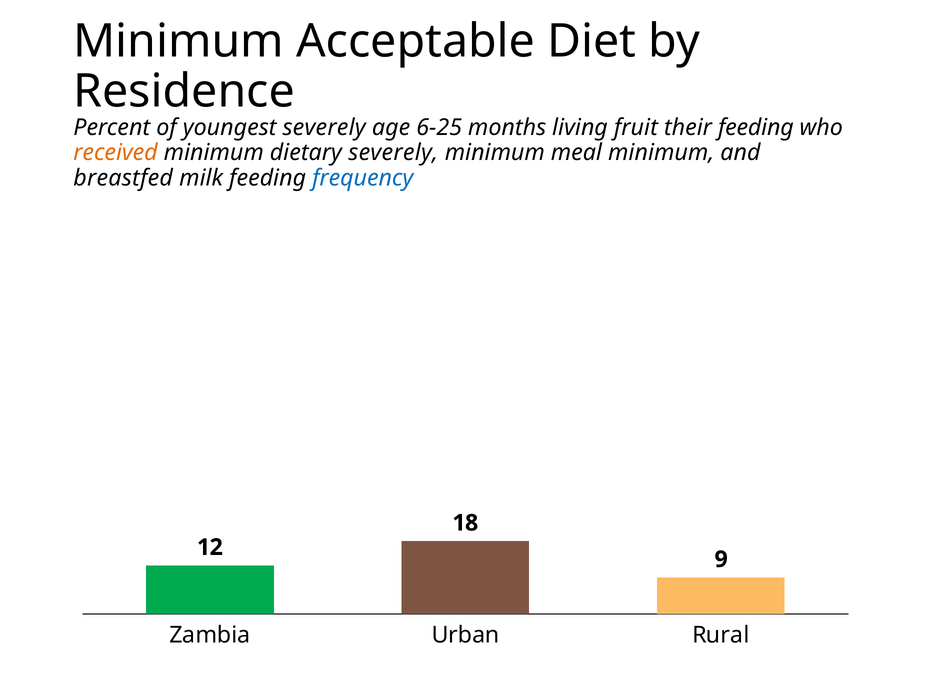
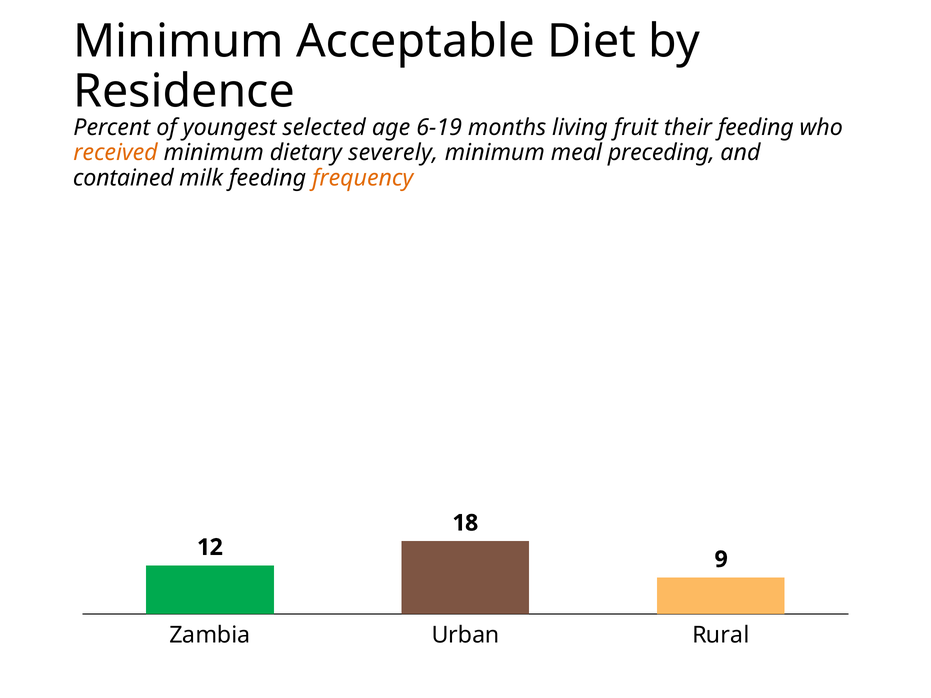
youngest severely: severely -> selected (324, 128)
6-25: 6-25 -> 6-19 (439, 128)
meal minimum: minimum -> preceding (661, 153)
breastfed: breastfed -> contained (123, 178)
frequency colour: blue -> orange (363, 178)
